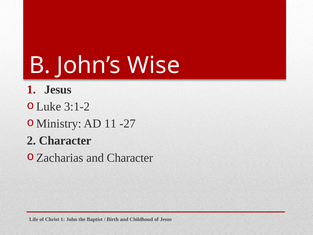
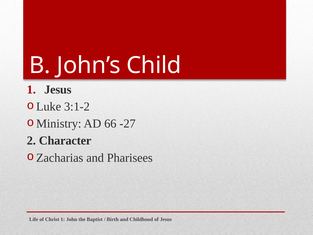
Wise: Wise -> Child (154, 65)
11: 11 -> 66 (110, 124)
and Character: Character -> Pharisees (130, 158)
